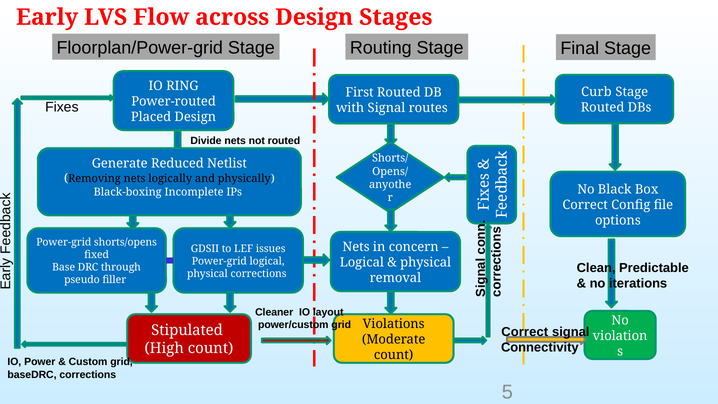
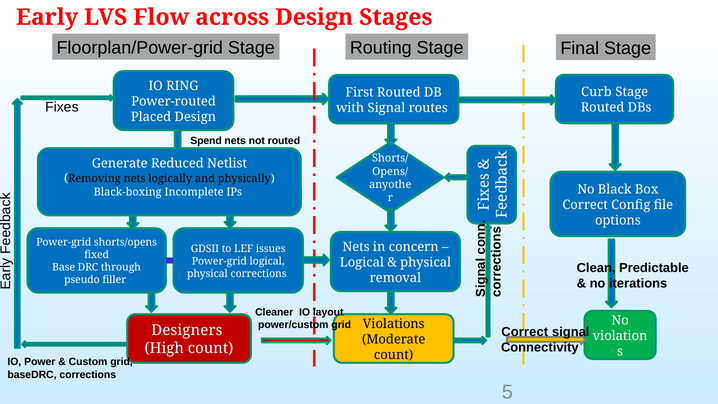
Divide: Divide -> Spend (206, 141)
Stipulated: Stipulated -> Designers (187, 330)
